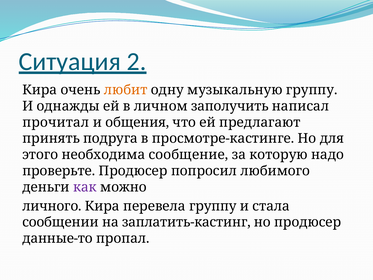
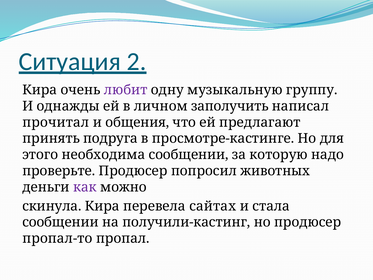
любит colour: orange -> purple (126, 90)
необходима сообщение: сообщение -> сообщении (189, 155)
любимого: любимого -> животных (275, 171)
личного: личного -> скинула (52, 206)
перевела группу: группу -> сайтах (213, 206)
заплатить-кастинг: заплатить-кастинг -> получили-кастинг (186, 222)
данные-то: данные-то -> пропал-то (57, 238)
